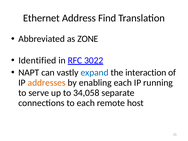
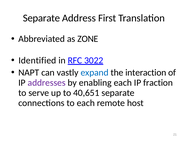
Ethernet: Ethernet -> Separate (41, 18)
Find: Find -> First (107, 18)
addresses colour: orange -> purple (47, 83)
running: running -> fraction (158, 83)
34,058: 34,058 -> 40,651 (86, 93)
